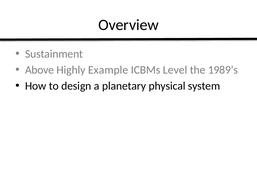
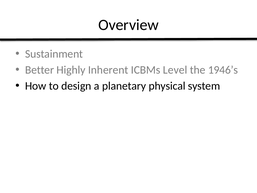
Above: Above -> Better (40, 70)
Example: Example -> Inherent (108, 70)
1989’s: 1989’s -> 1946’s (223, 70)
